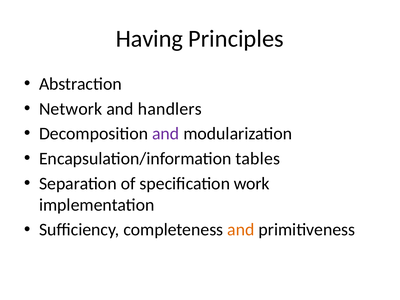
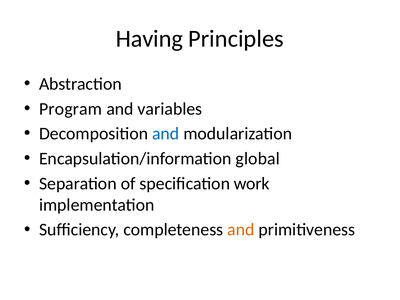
Network: Network -> Program (71, 109)
handlers: handlers -> variables (170, 109)
and colour: purple -> blue (166, 134)
tables: tables -> global (258, 159)
